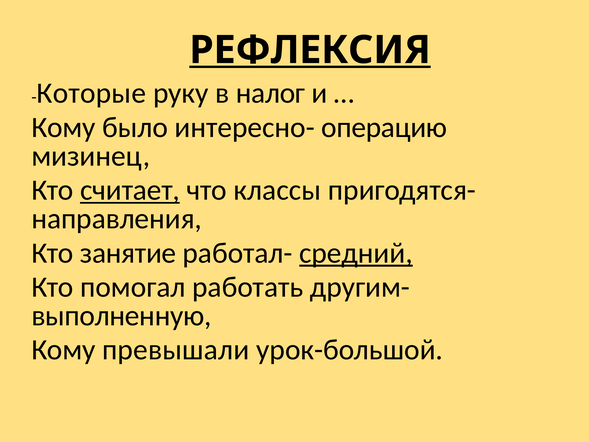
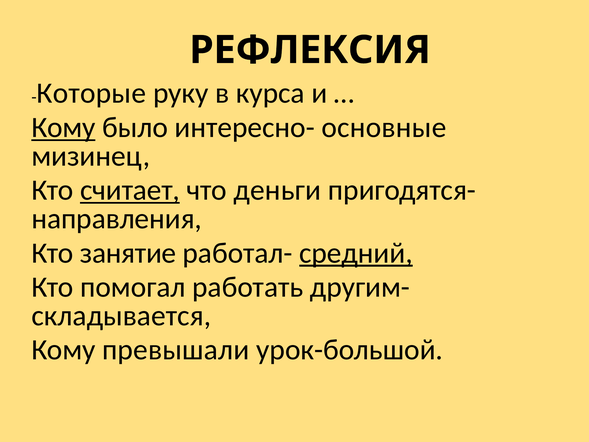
РЕФЛЕКСИЯ underline: present -> none (310, 50)
налог: налог -> курса (270, 93)
Кому underline: none -> present (63, 127)
операцию: операцию -> основные (384, 127)
классы: классы -> деньги (277, 190)
выполненную: выполненную -> складывается (121, 316)
